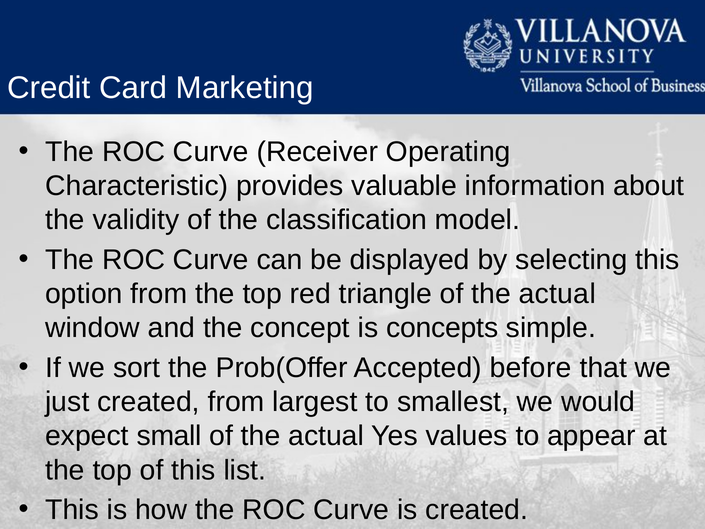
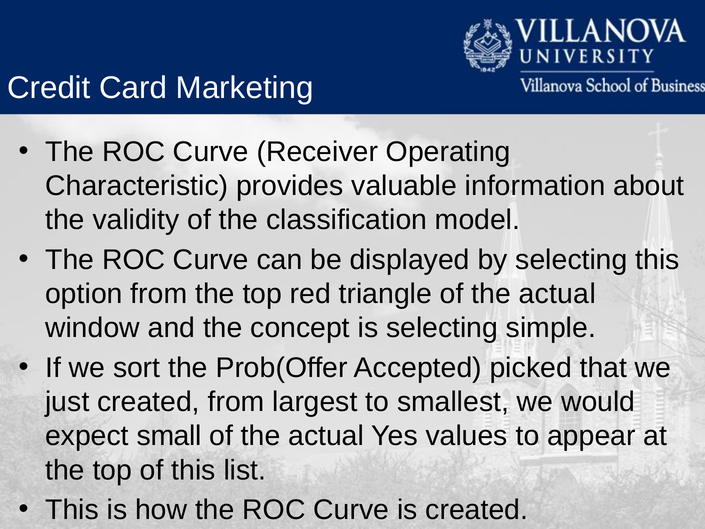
is concepts: concepts -> selecting (442, 328)
before: before -> picked (531, 368)
